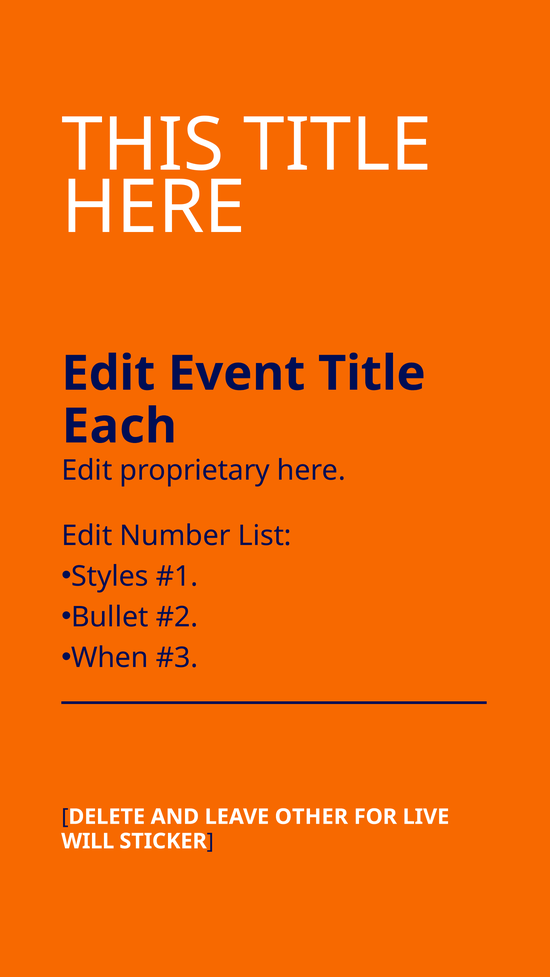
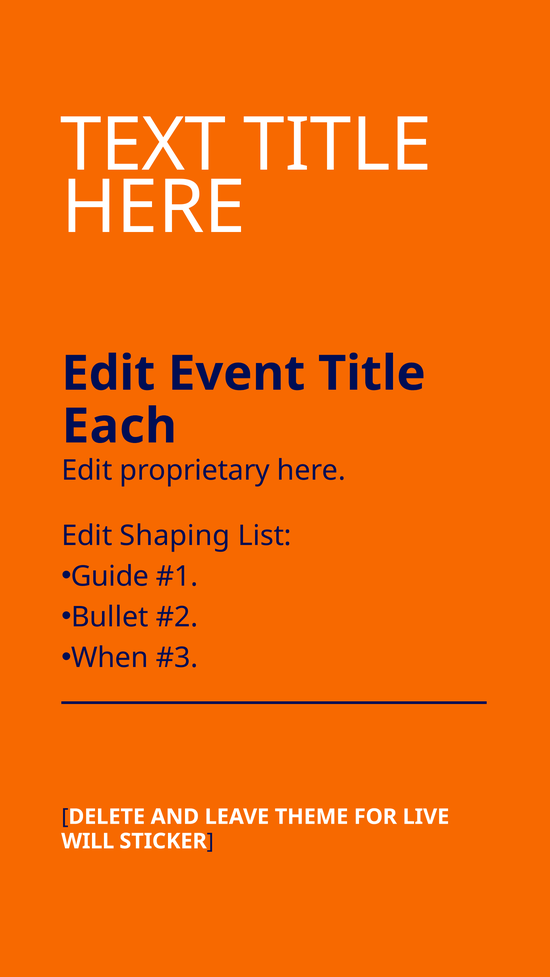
THIS: THIS -> TEXT (143, 145)
Number: Number -> Shaping (175, 536)
Styles: Styles -> Guide (110, 576)
OTHER: OTHER -> THEME (312, 817)
